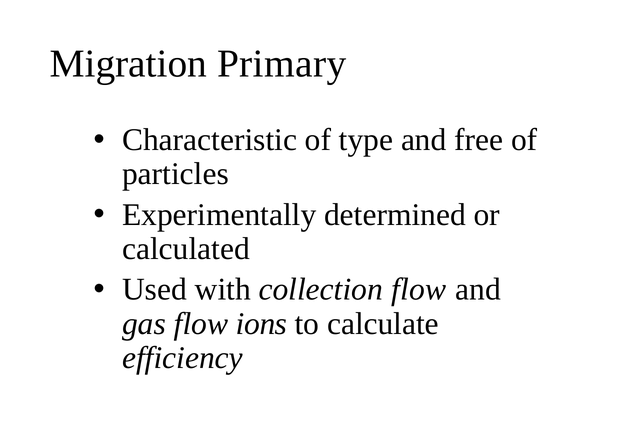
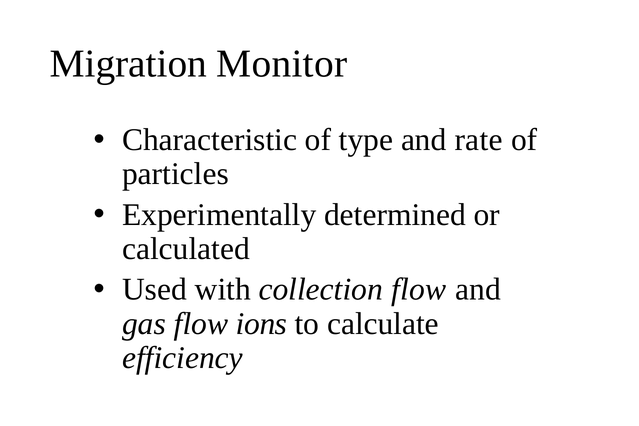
Primary: Primary -> Monitor (282, 64)
free: free -> rate (479, 140)
